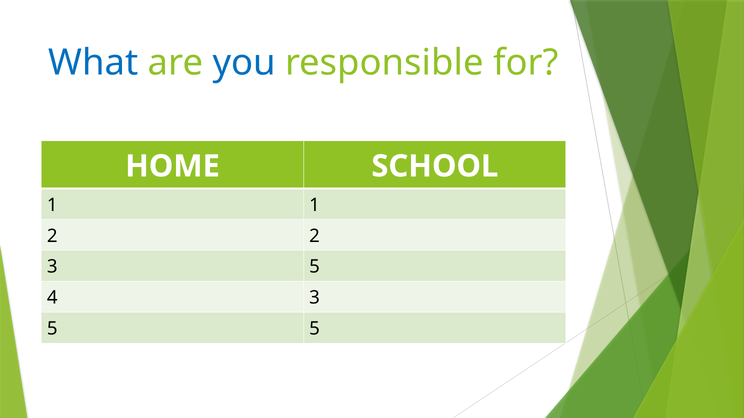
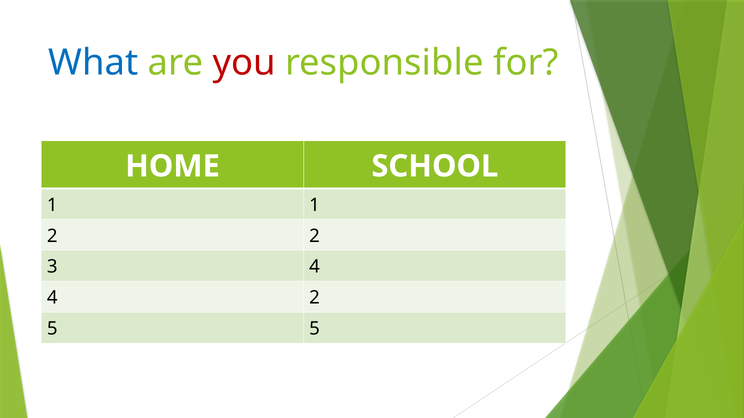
you colour: blue -> red (244, 63)
5: 5 -> 4 (315, 267)
4 3: 3 -> 2 (315, 298)
